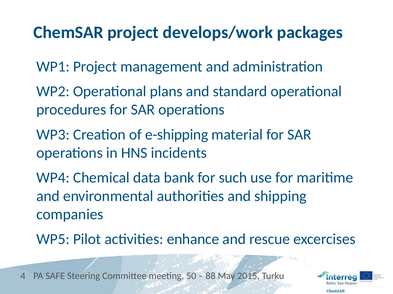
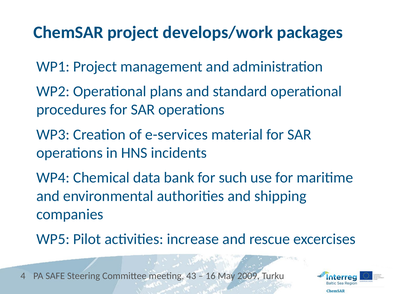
e-shipping: e-shipping -> e-services (177, 135)
enhance: enhance -> increase (193, 240)
50: 50 -> 43 (191, 277)
88: 88 -> 16 (211, 277)
2015: 2015 -> 2009 (248, 277)
